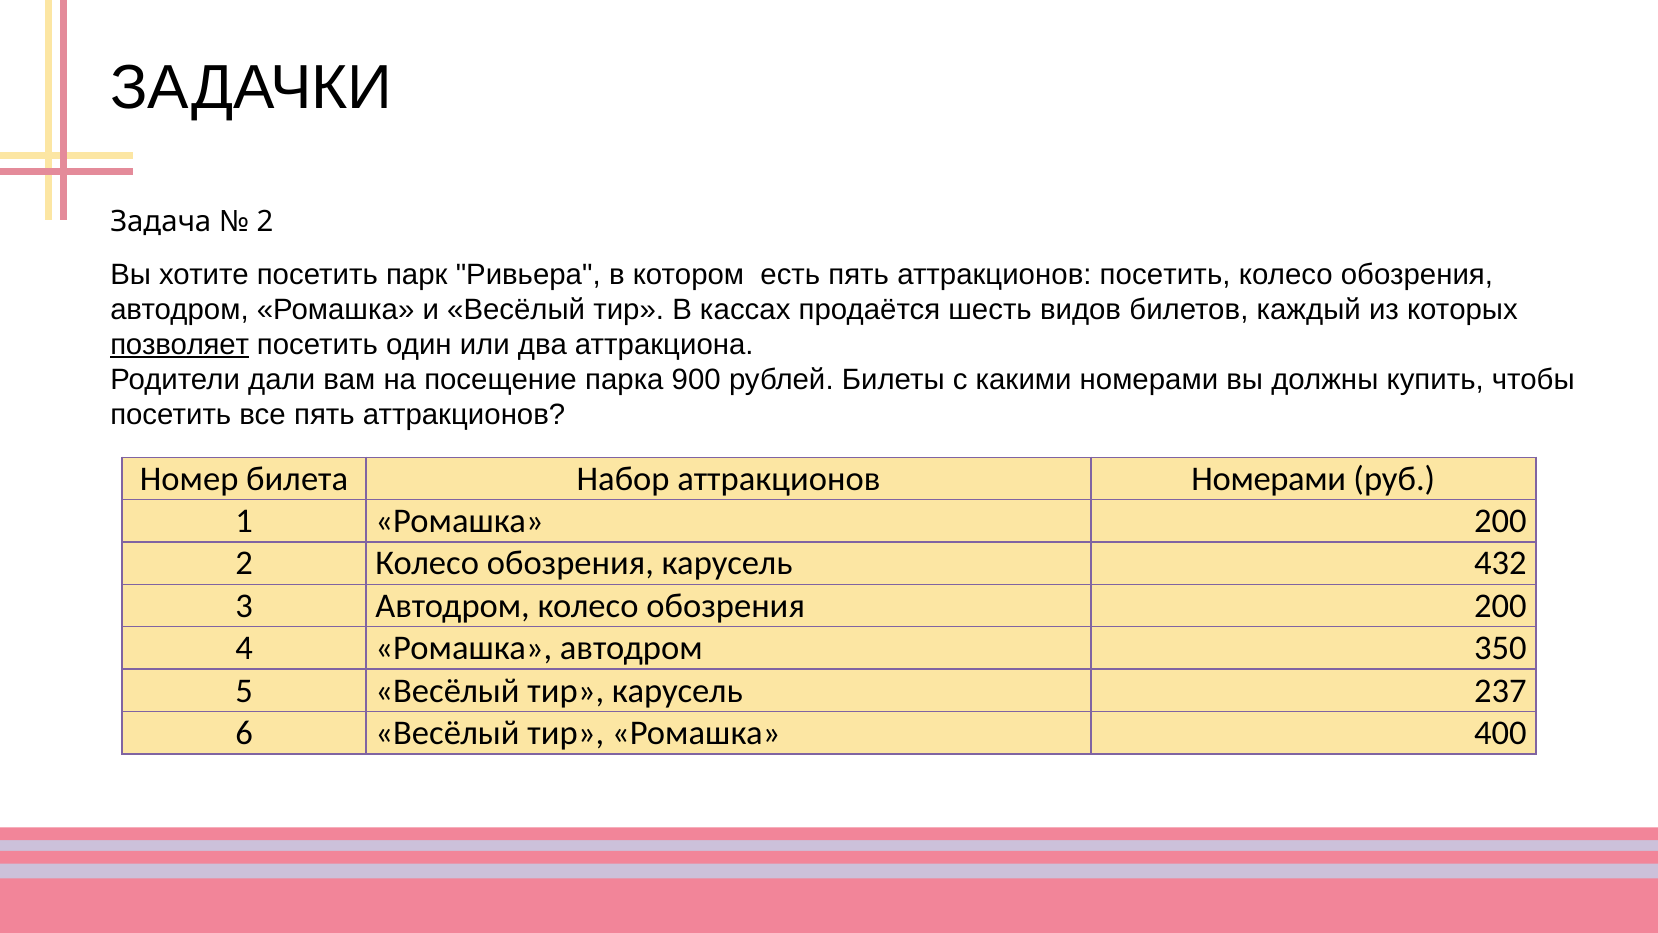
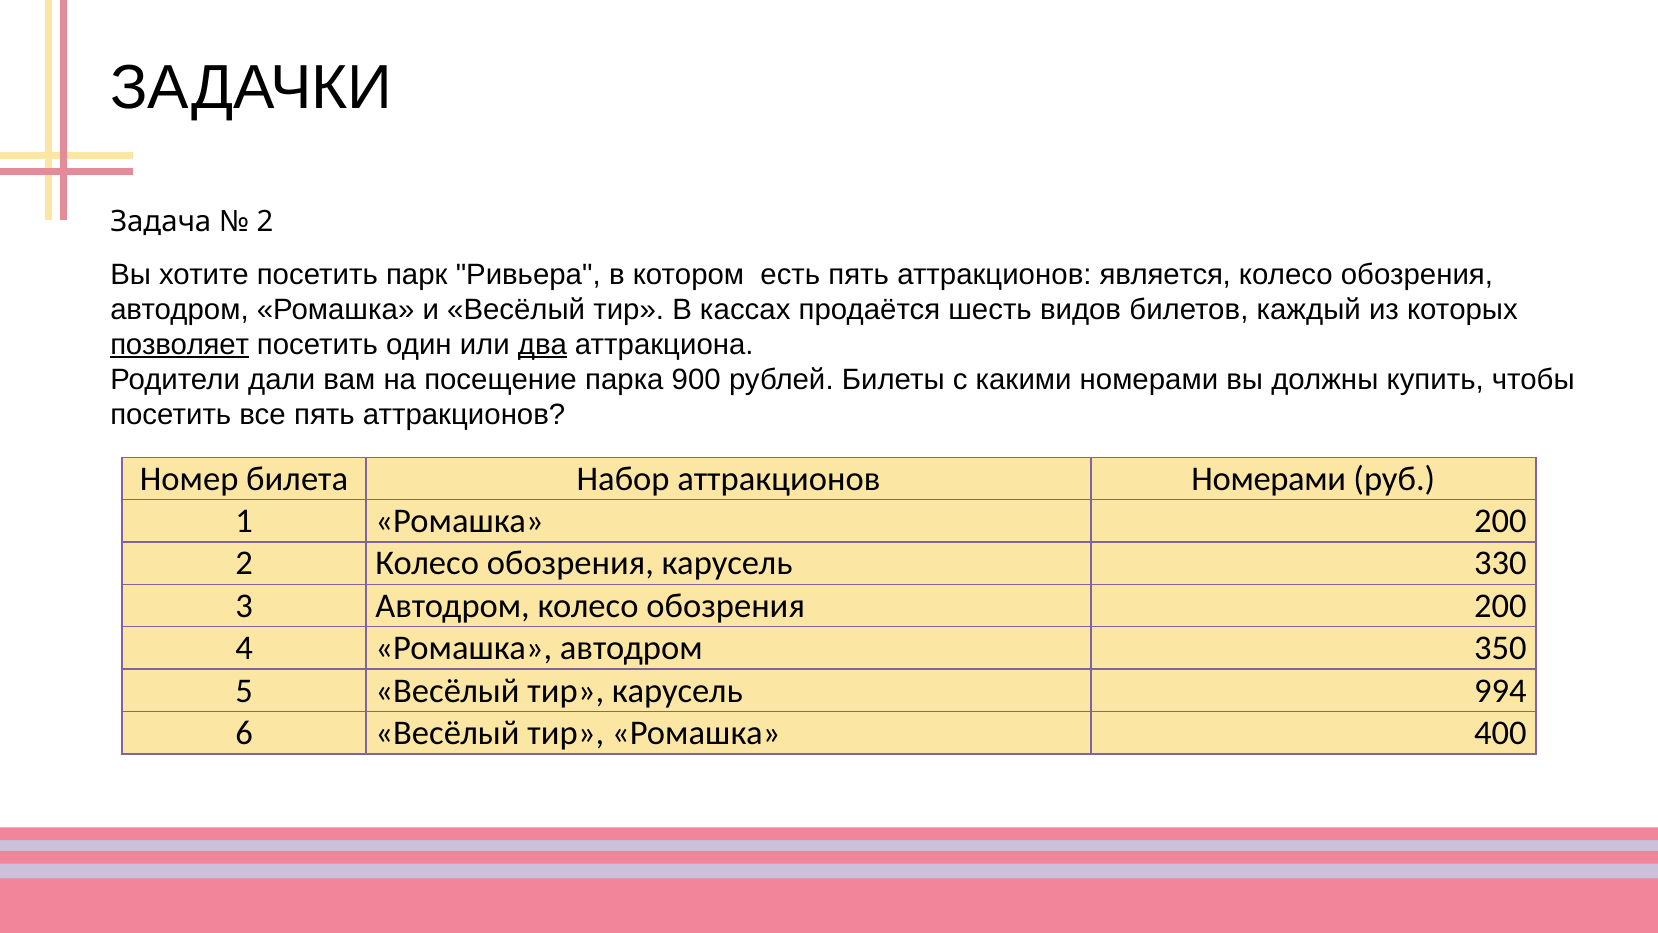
аттракционов посетить: посетить -> является (1165, 275)
два underline: none -> present (542, 345)
432: 432 -> 330 (1500, 563)
237: 237 -> 994 (1500, 690)
